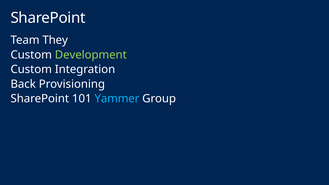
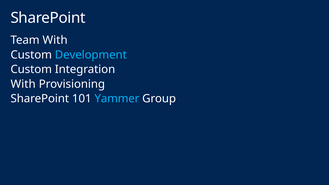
Team They: They -> With (55, 40)
Development colour: light green -> light blue (91, 55)
Back: Back -> With (23, 84)
